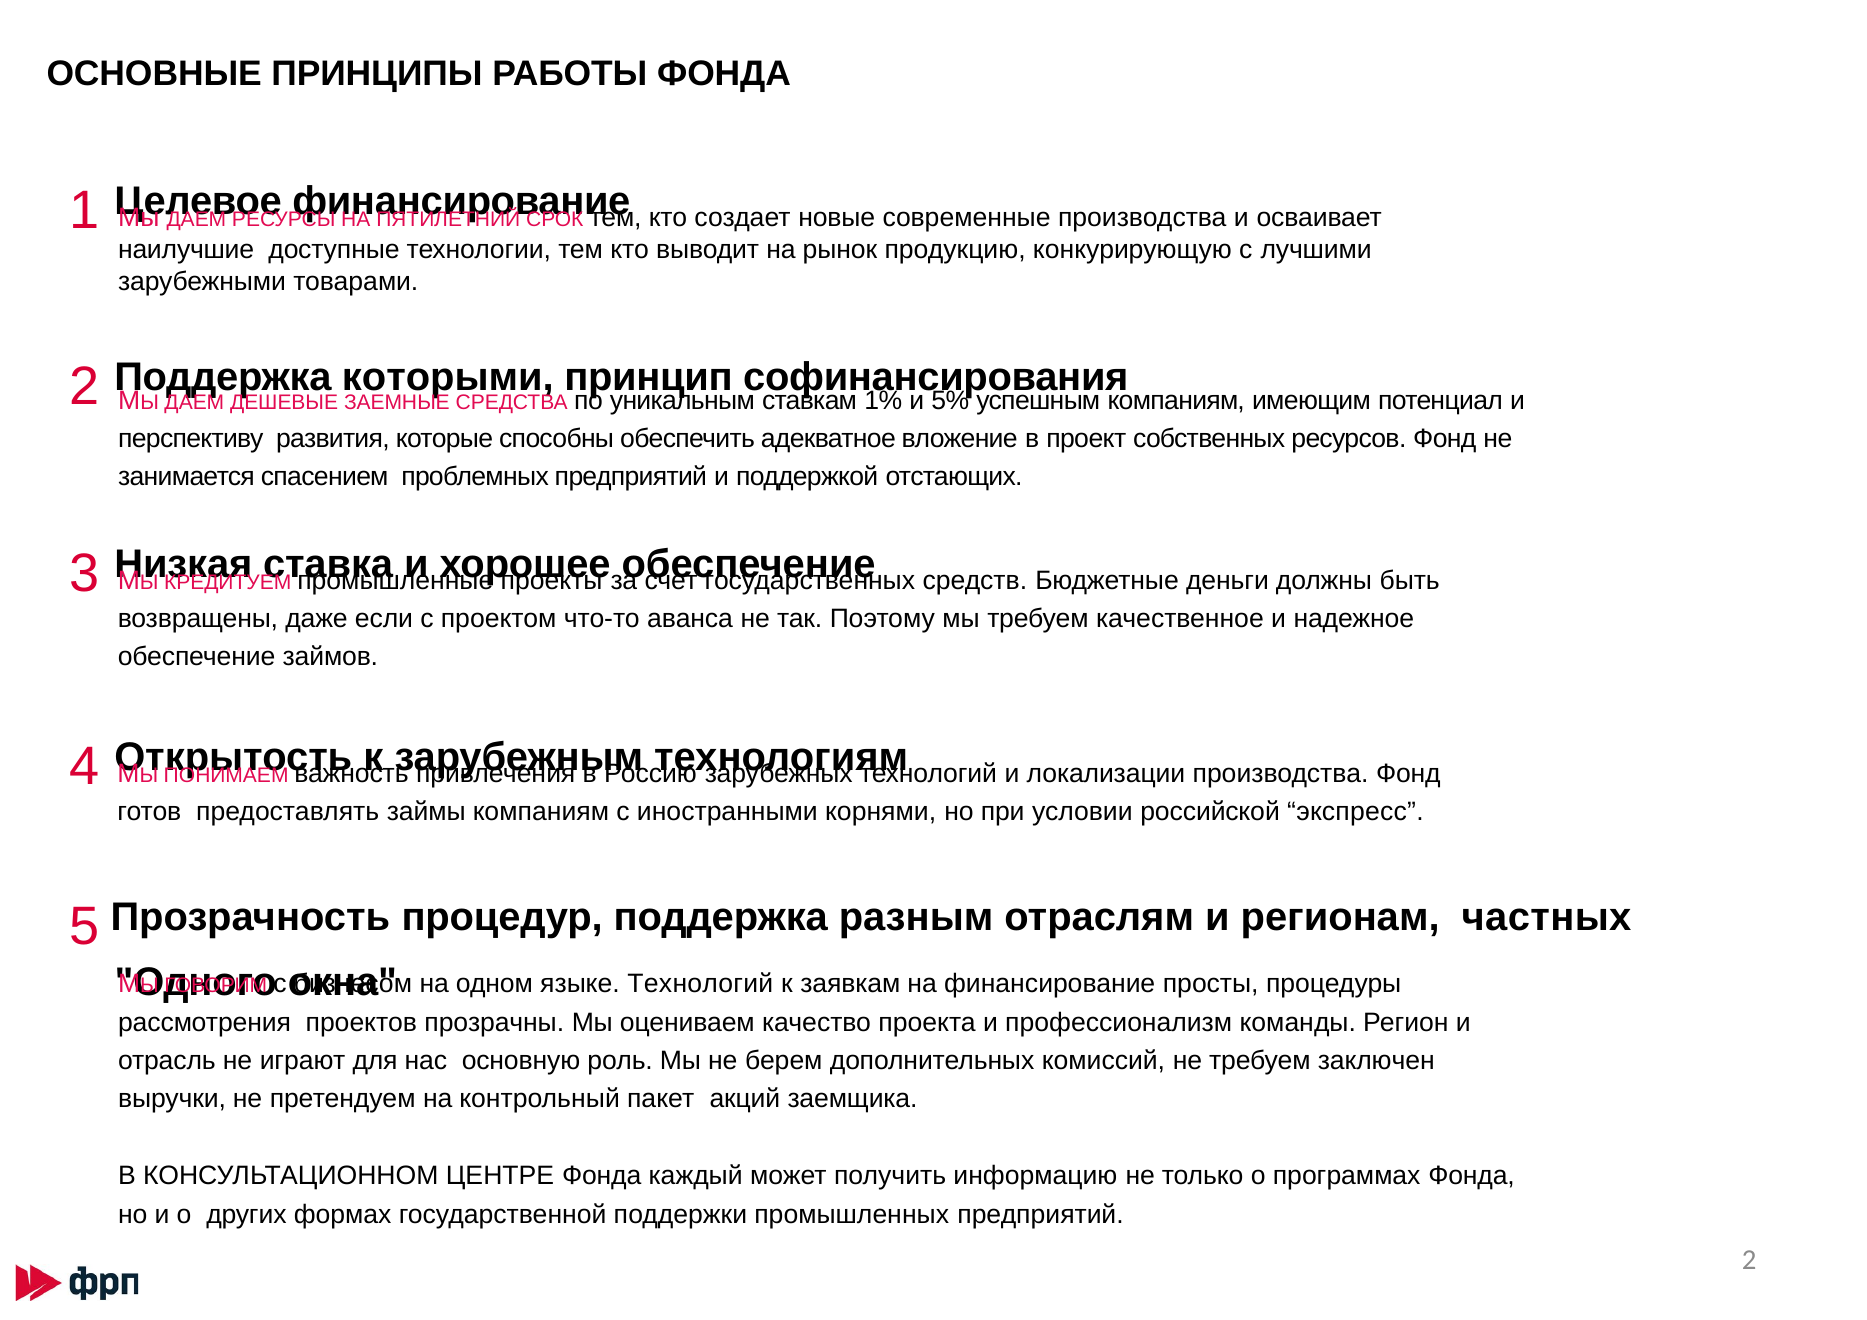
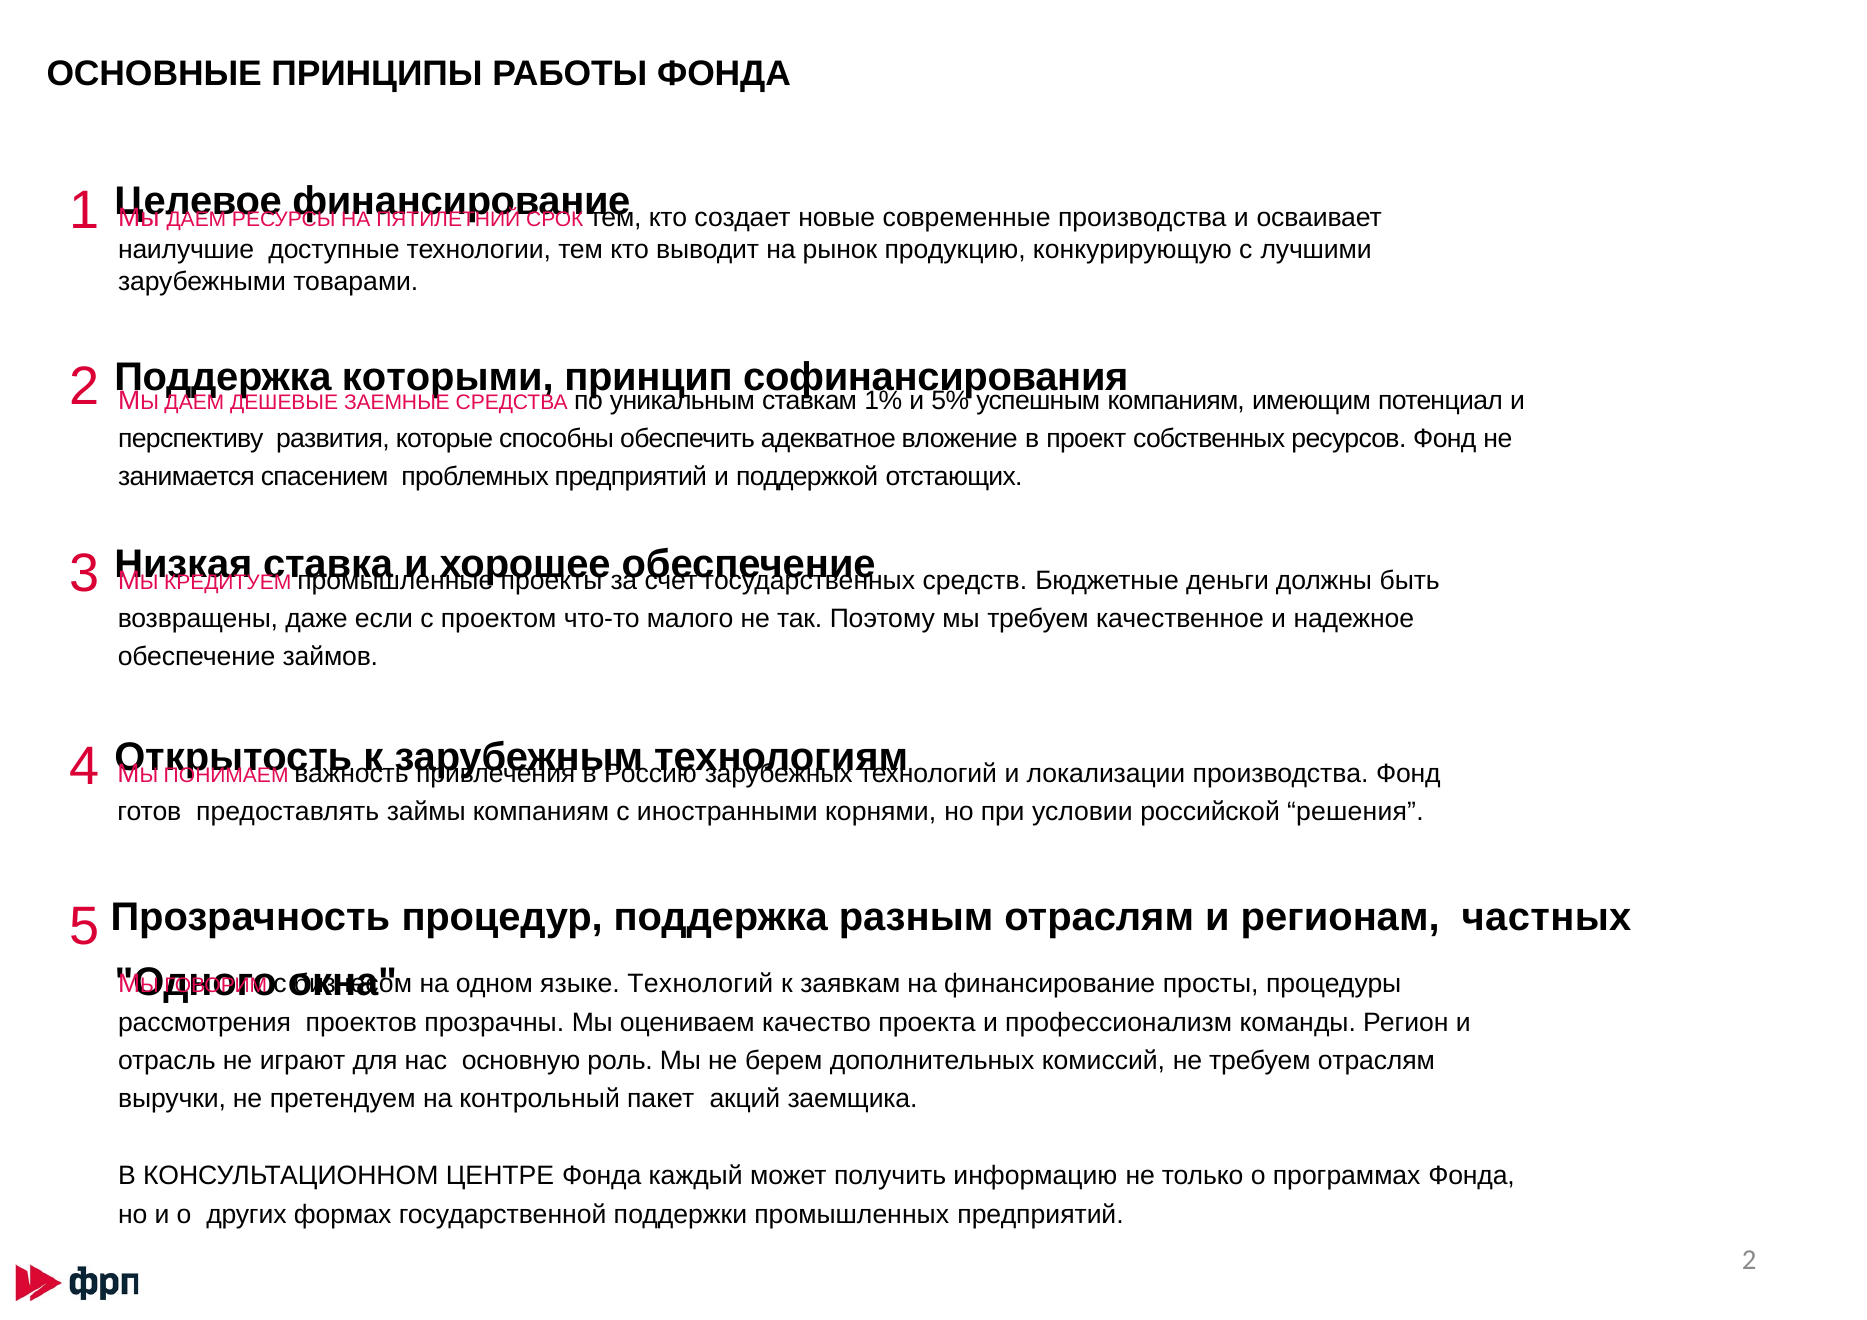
аванса: аванса -> малого (690, 619)
экспресс: экспресс -> решения (1355, 812)
требуем заключен: заключен -> отраслям (1376, 1061)
